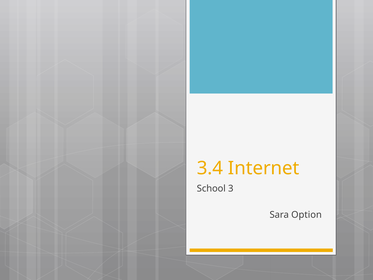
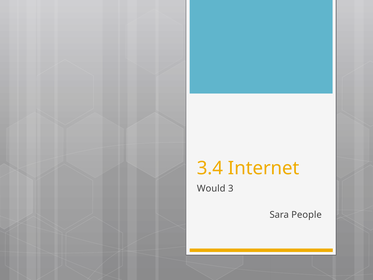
School: School -> Would (211, 188)
Option: Option -> People (307, 215)
